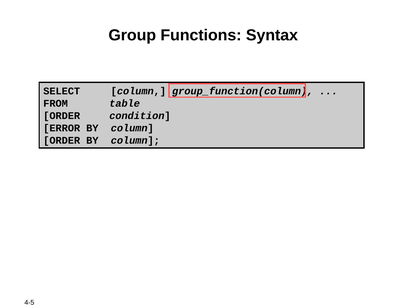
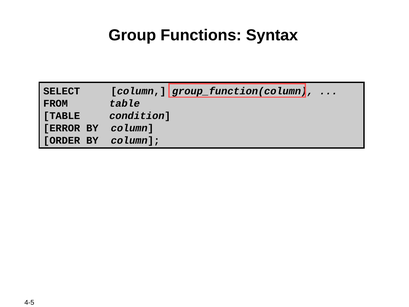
ORDER: ORDER -> TABLE (62, 116)
